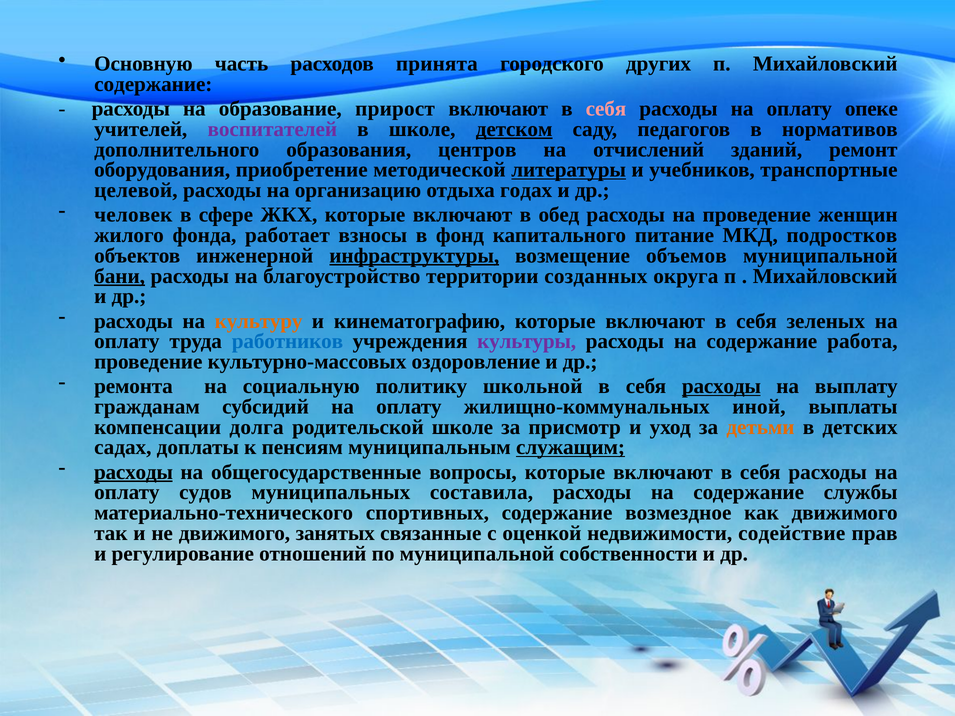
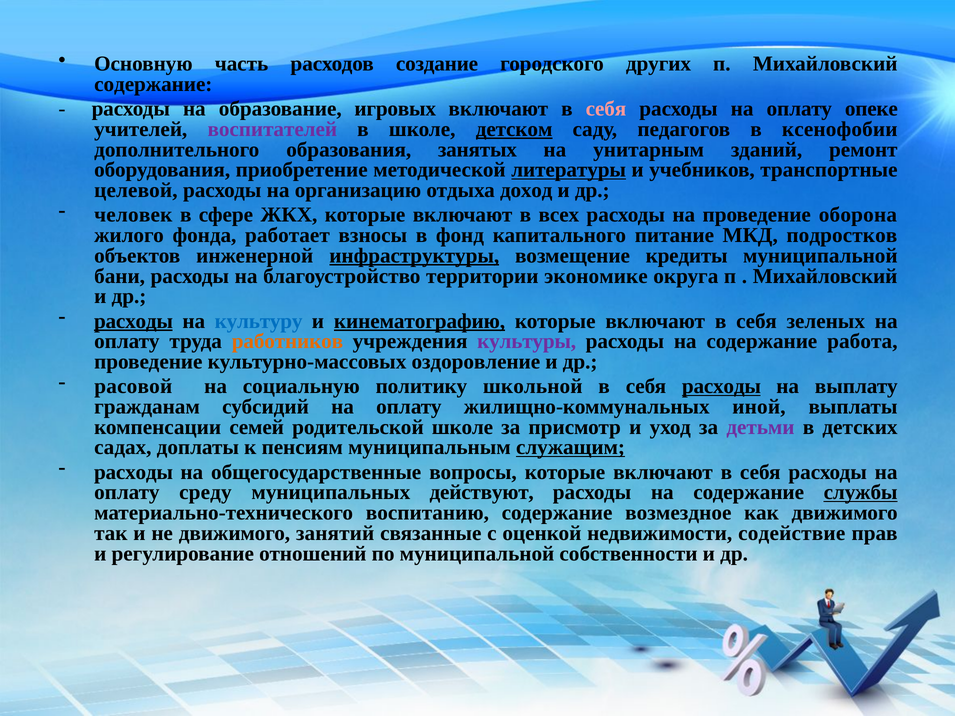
принята: принята -> создание (437, 64)
прирост: прирост -> игровых (395, 109)
нормативов: нормативов -> ксенофобии (840, 129)
центров: центров -> занятых (477, 150)
отчислений: отчислений -> унитарным (649, 150)
годах: годах -> доход (526, 190)
обед: обед -> всех (559, 215)
женщин: женщин -> оборона (858, 215)
объемов: объемов -> кредиты (687, 256)
бани underline: present -> none (120, 276)
созданных: созданных -> экономике (596, 276)
расходы underline: none -> present (134, 321)
культуру colour: orange -> blue (259, 321)
кинематографию underline: none -> present (420, 321)
работников colour: blue -> orange (287, 342)
ремонта: ремонта -> расовой (133, 387)
долга: долга -> семей (257, 427)
детьми colour: orange -> purple (760, 427)
расходы underline: present -> none (134, 472)
судов: судов -> среду (205, 493)
составила: составила -> действуют (482, 493)
службы underline: none -> present (861, 493)
спортивных: спортивных -> воспитанию (427, 513)
занятых: занятых -> занятий (335, 533)
